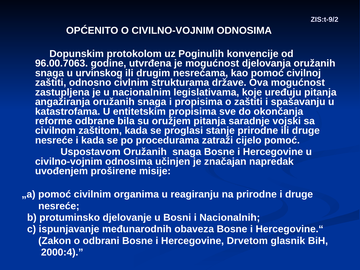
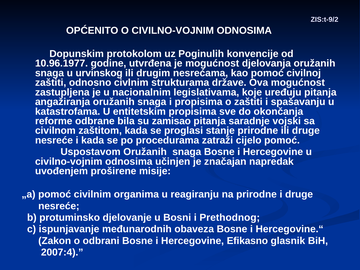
96.00.7063: 96.00.7063 -> 10.96.1977 (62, 63)
oružjem: oružjem -> zamisao (171, 121)
Nacionalnih: Nacionalnih -> Prethodnog (230, 218)
Drvetom: Drvetom -> Efikasno (247, 241)
2000:4: 2000:4 -> 2007:4 (62, 252)
